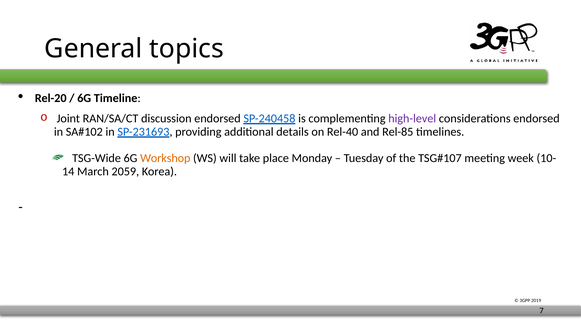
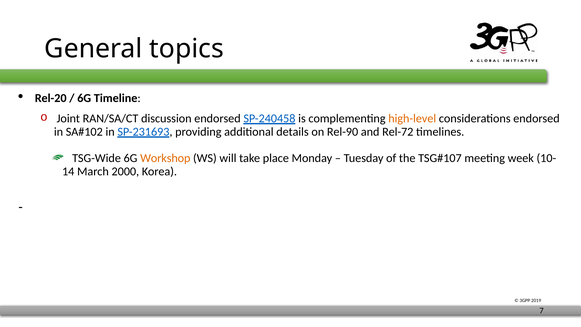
high-level colour: purple -> orange (412, 118)
Rel-40: Rel-40 -> Rel-90 (343, 132)
Rel-85: Rel-85 -> Rel-72 (398, 132)
2059: 2059 -> 2000 (125, 171)
